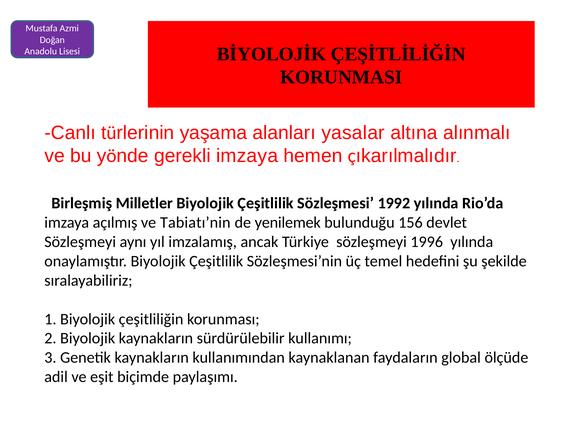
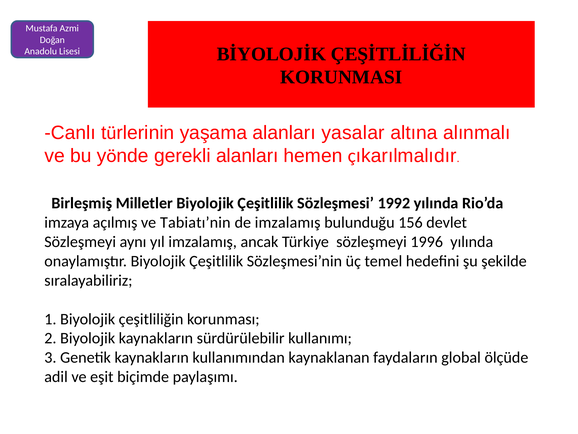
gerekli imzaya: imzaya -> alanları (247, 156)
de yenilemek: yenilemek -> imzalamış (288, 222)
